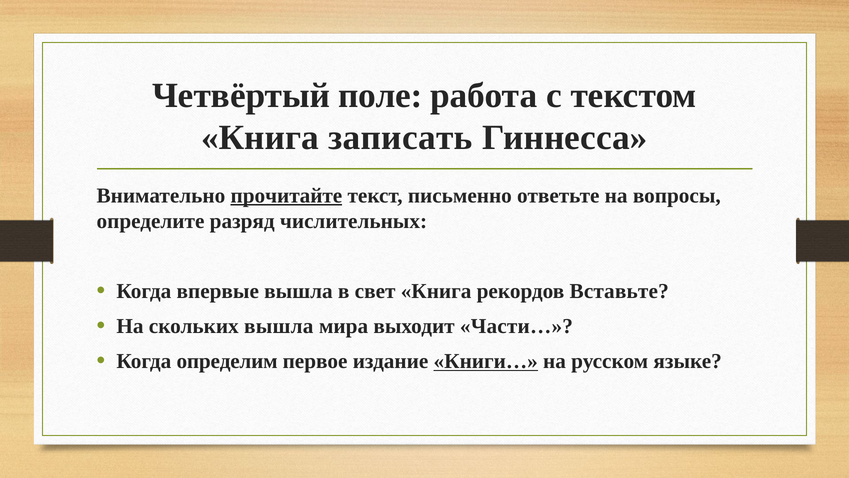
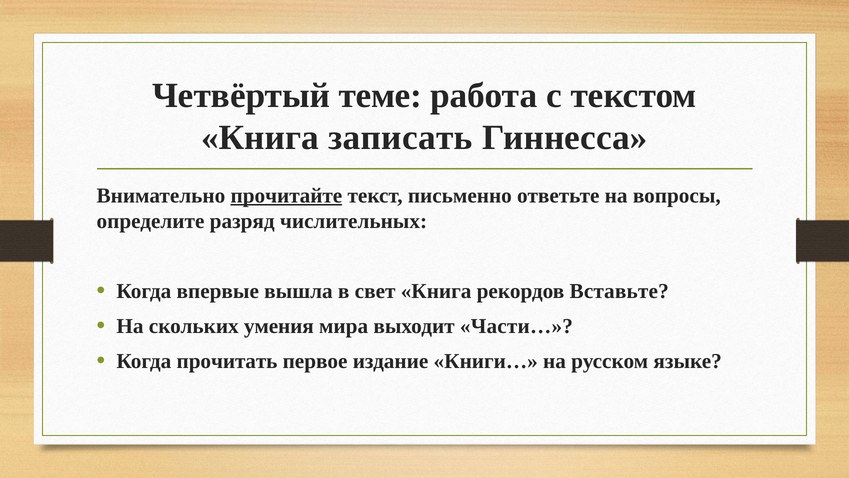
поле: поле -> теме (380, 95)
скольких вышла: вышла -> умения (279, 326)
определим: определим -> прочитать (227, 361)
Книги… underline: present -> none (486, 361)
